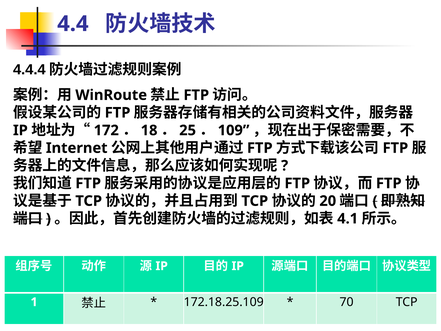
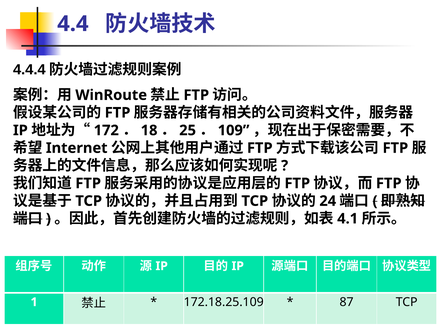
20: 20 -> 24 (328, 201)
70: 70 -> 87 (347, 302)
